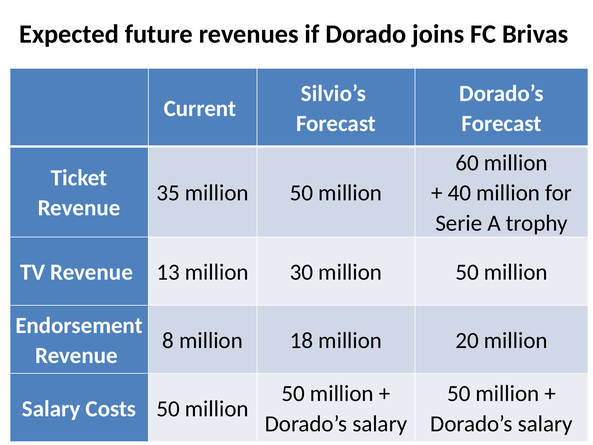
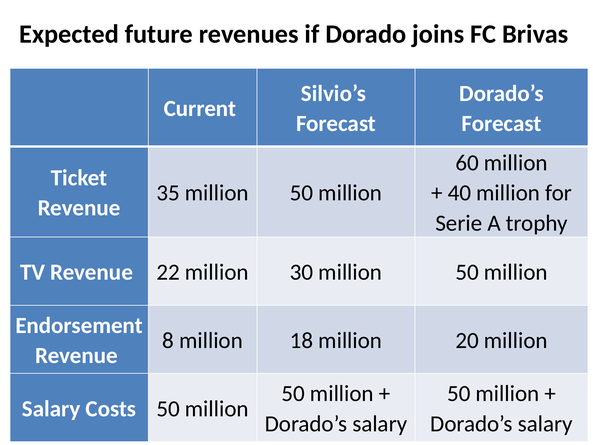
13: 13 -> 22 (168, 272)
